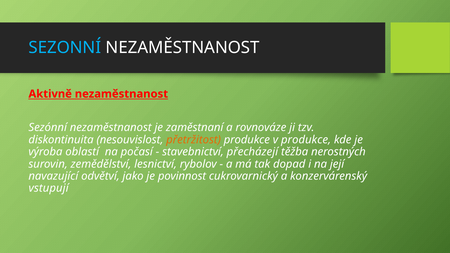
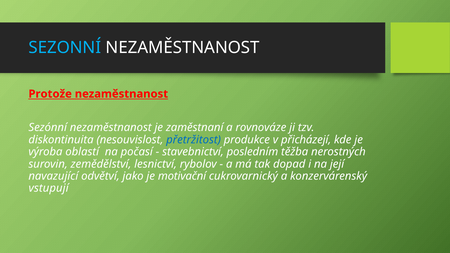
Aktivně: Aktivně -> Protože (50, 94)
přetržitost colour: orange -> blue (194, 140)
v produkce: produkce -> přicházejí (306, 140)
přecházejí: přecházejí -> posledním (252, 152)
povinnost: povinnost -> motivační (182, 176)
